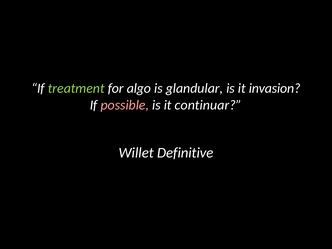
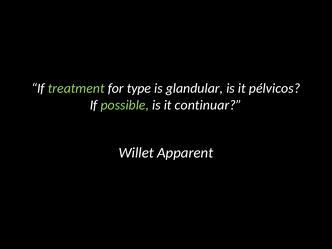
algo: algo -> type (139, 88)
invasion: invasion -> pélvicos (275, 88)
possible colour: pink -> light green (125, 105)
Definitive: Definitive -> Apparent (185, 153)
